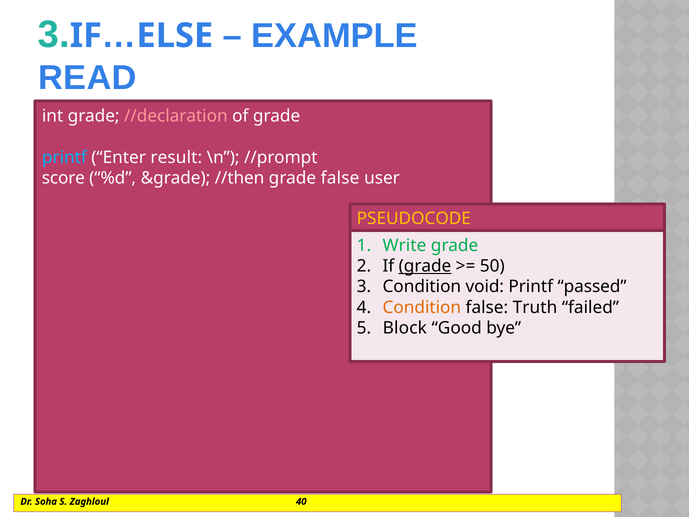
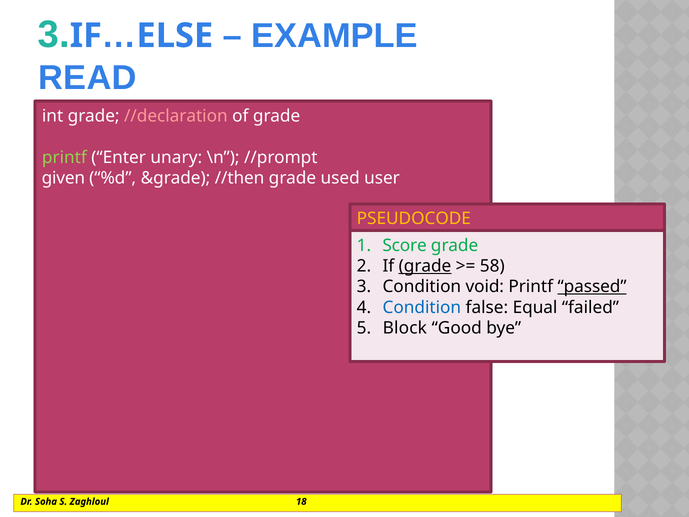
printf colour: light blue -> light green (64, 157)
result: result -> unary (176, 157)
score: score -> given (63, 178)
grade false: false -> used (340, 178)
Write: Write -> Score (405, 245)
50: 50 -> 58 (492, 266)
passed underline: none -> present (592, 287)
Condition colour: orange -> blue (422, 307)
Truth: Truth -> Equal (535, 307)
40: 40 -> 18 (301, 501)
